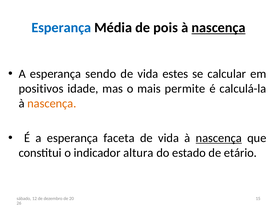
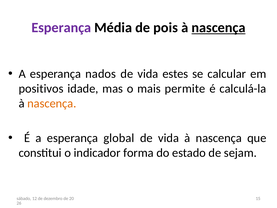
Esperança colour: blue -> purple (61, 28)
sendo: sendo -> nados (101, 74)
faceta: faceta -> global (119, 138)
nascença underline: present -> none (219, 138)
altura: altura -> forma (138, 153)
etário: etário -> sejam (240, 153)
